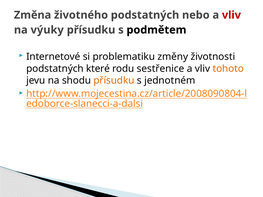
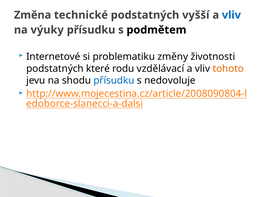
životného: životného -> technické (81, 15)
nebo: nebo -> vyšší (196, 15)
vliv colour: red -> blue (231, 15)
sestřenice: sestřenice -> vzdělávací (161, 69)
přísudku colour: orange -> blue (114, 81)
jednotném: jednotném -> nedovoluje (170, 81)
